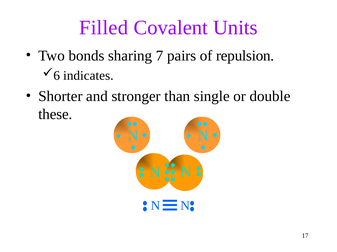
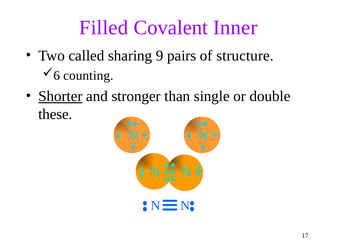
Units: Units -> Inner (235, 28)
bonds: bonds -> called (86, 56)
7: 7 -> 9 (160, 56)
repulsion: repulsion -> structure (245, 56)
indicates: indicates -> counting (88, 76)
Shorter underline: none -> present (60, 97)
